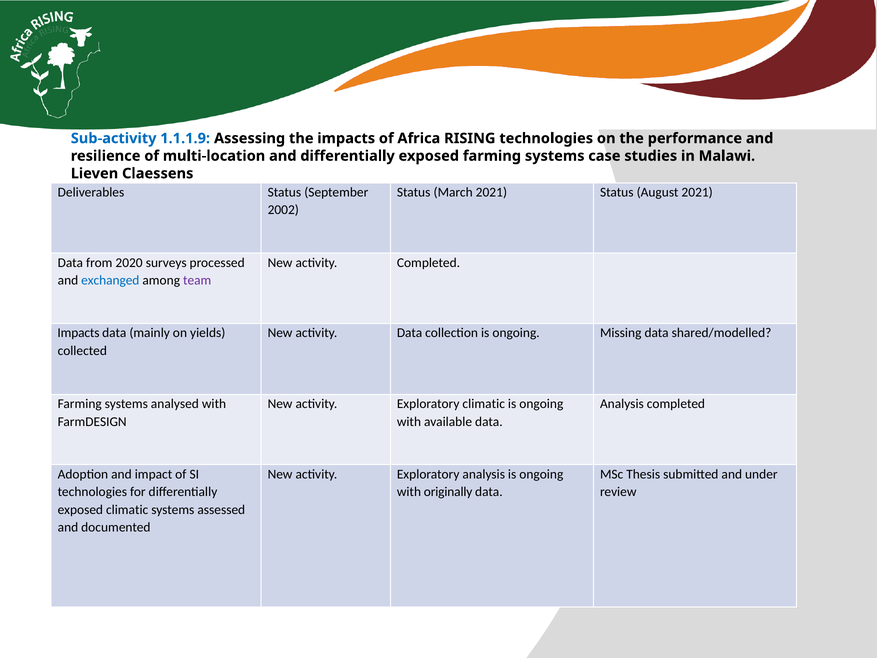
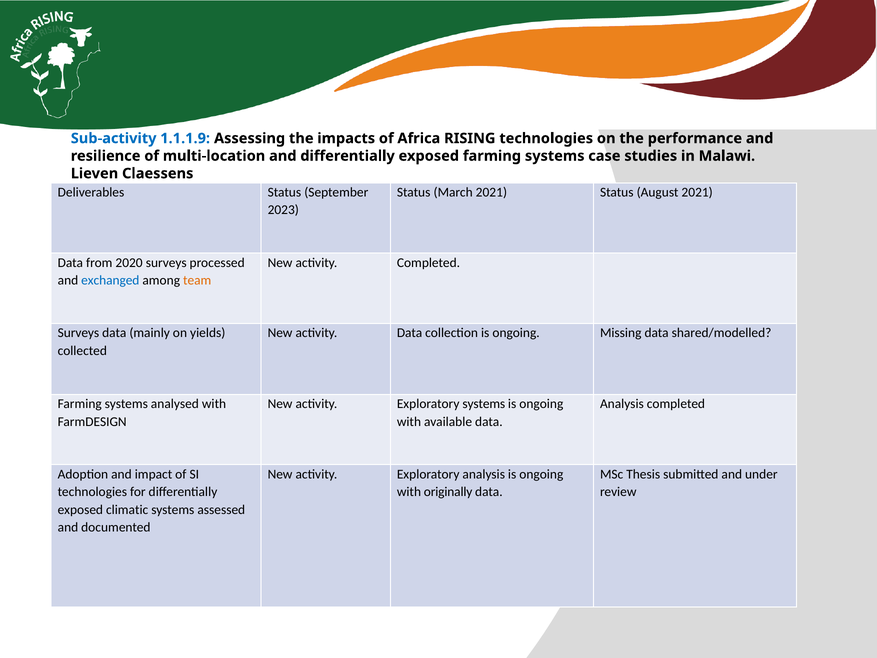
2002: 2002 -> 2023 (283, 210)
team colour: purple -> orange (197, 280)
Impacts: Impacts -> Surveys (78, 333)
Exploratory climatic: climatic -> systems (484, 404)
